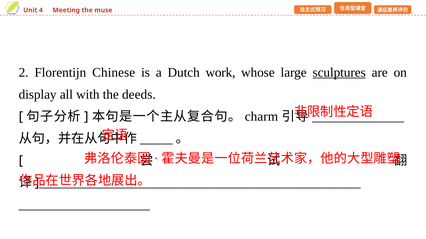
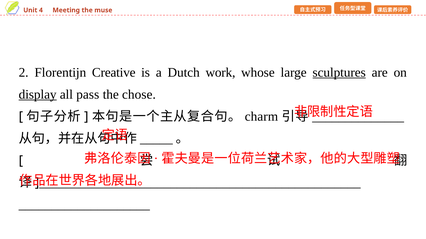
Chinese: Chinese -> Creative (114, 73)
display underline: none -> present (38, 95)
with: with -> pass (88, 95)
deeds: deeds -> chose (139, 95)
